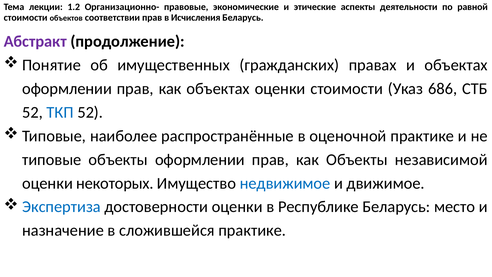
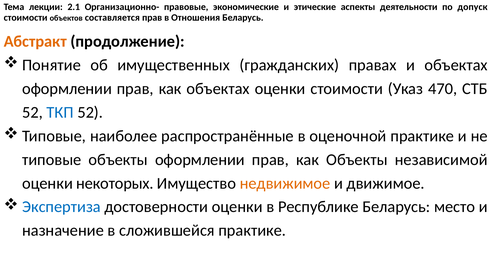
1.2: 1.2 -> 2.1 (74, 7)
равной: равной -> допуск (472, 7)
соответствии: соответствии -> составляется (112, 18)
Исчисления: Исчисления -> Отношения (196, 18)
Абстракт colour: purple -> orange (35, 41)
686: 686 -> 470 (443, 89)
недвижимое colour: blue -> orange (285, 183)
